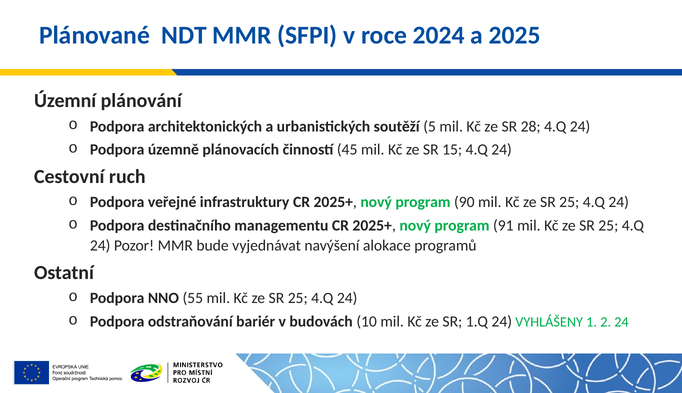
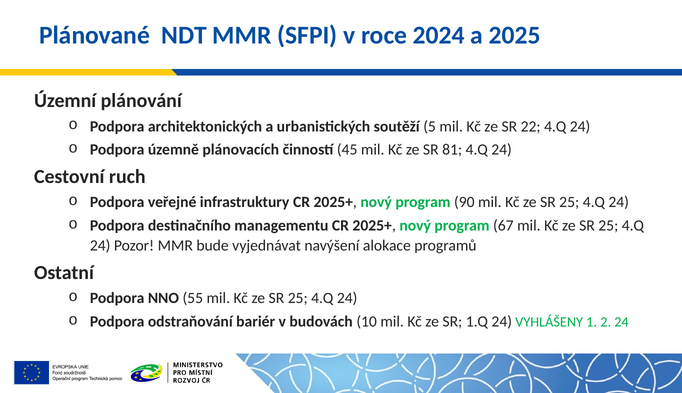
28: 28 -> 22 (531, 126)
15: 15 -> 81 (452, 150)
91: 91 -> 67 (503, 225)
